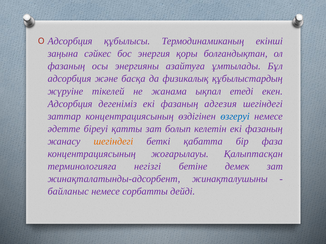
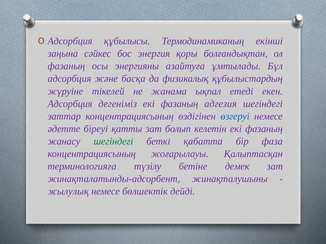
шегіндегі colour: orange -> green (113, 142)
негізгі: негізгі -> түзілу (148, 167)
байланыс: байланыс -> жылулық (68, 192)
сорбатты: сорбатты -> бөлшектік (145, 192)
